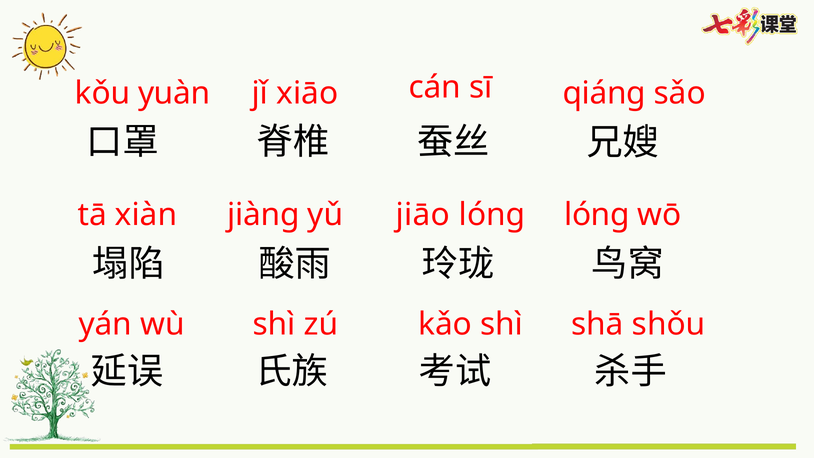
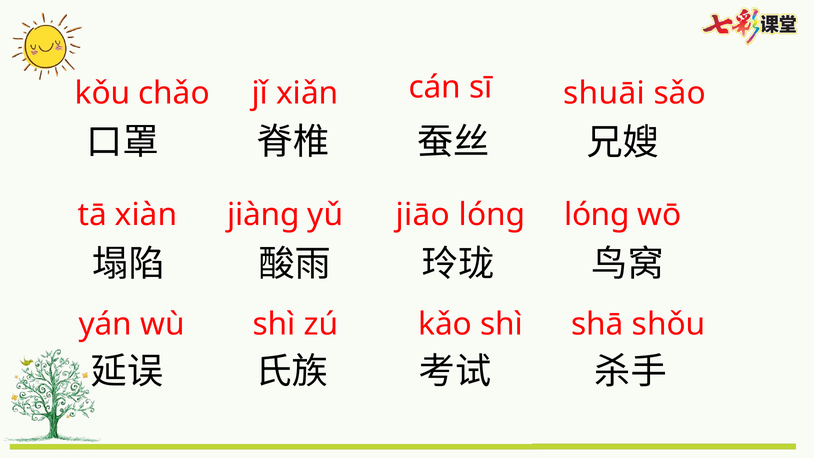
yuàn: yuàn -> chǎo (174, 93)
xiāo: xiāo -> xiǎn (307, 93)
qiáng: qiáng -> shuāi (604, 93)
